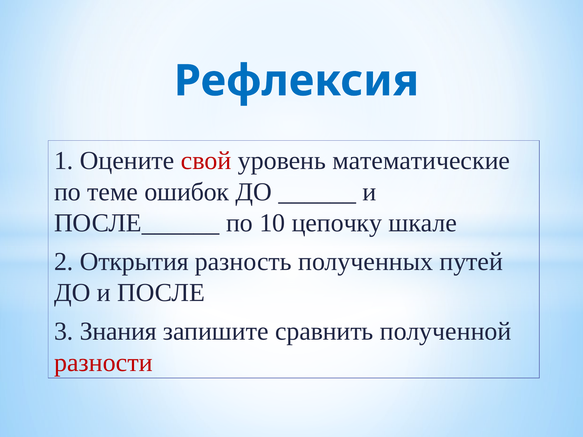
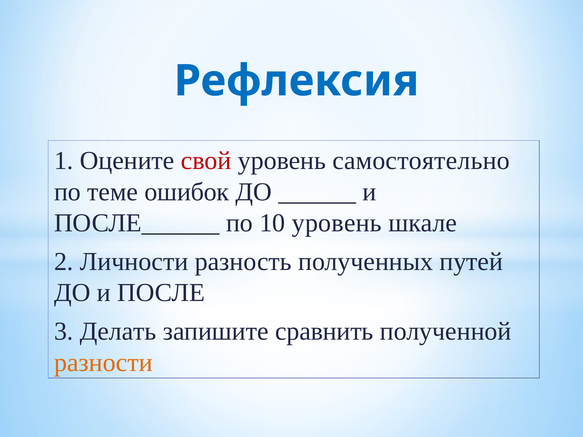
математические: математические -> самостоятельно (421, 161)
10 цепочку: цепочку -> уровень (337, 223)
Открытия: Открытия -> Личности (134, 262)
Знания: Знания -> Делать (118, 332)
разности colour: red -> orange (103, 363)
